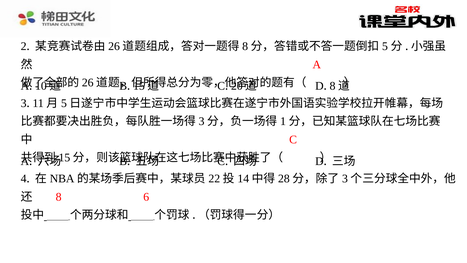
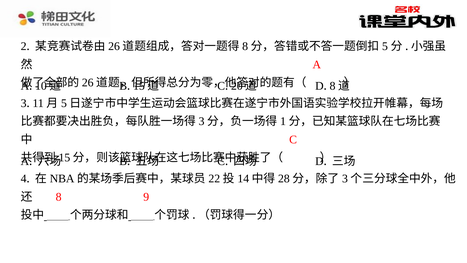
6: 6 -> 9 (146, 197)
